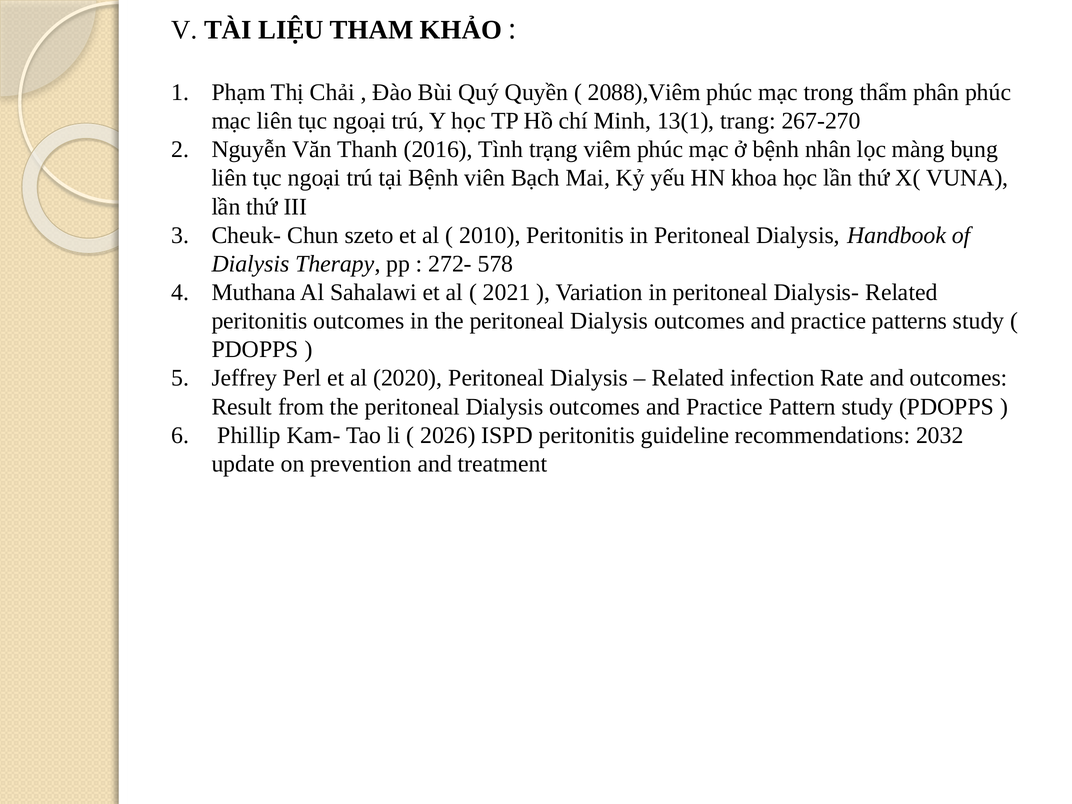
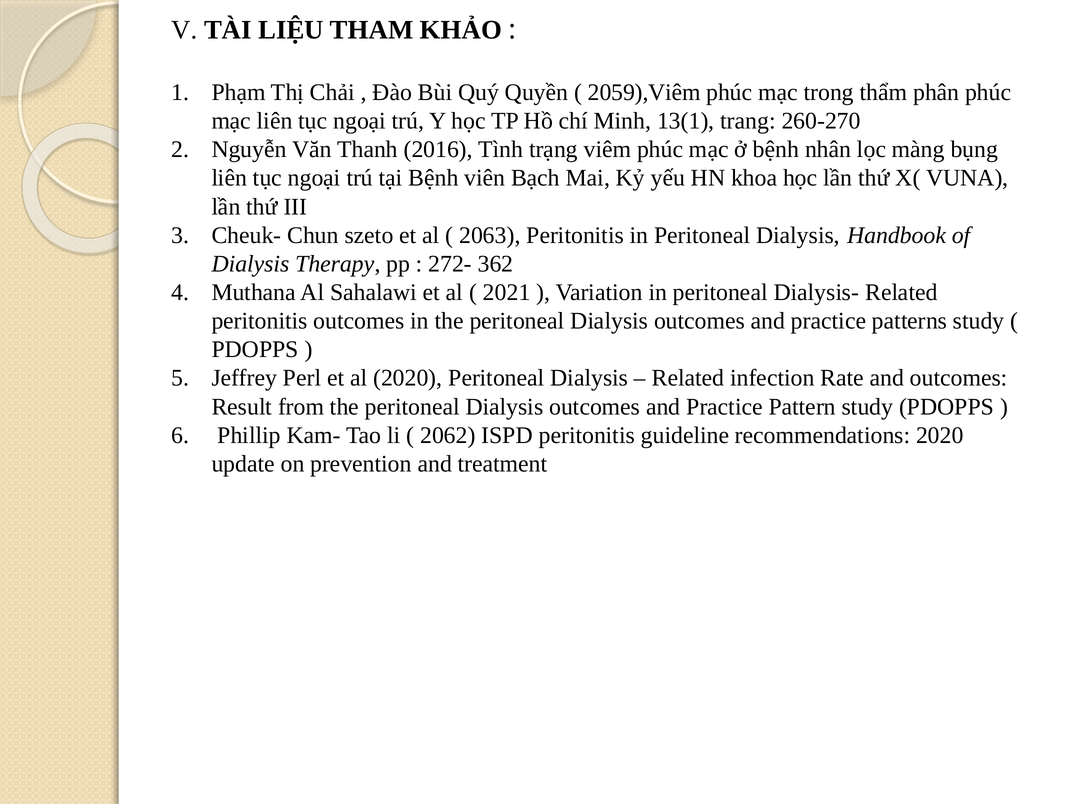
2088),Viêm: 2088),Viêm -> 2059),Viêm (644, 92)
267-270: 267-270 -> 260-270 (821, 121)
2010: 2010 -> 2063 (490, 235)
578: 578 -> 362 (496, 264)
2026: 2026 -> 2062 (448, 435)
recommendations 2032: 2032 -> 2020 (940, 435)
